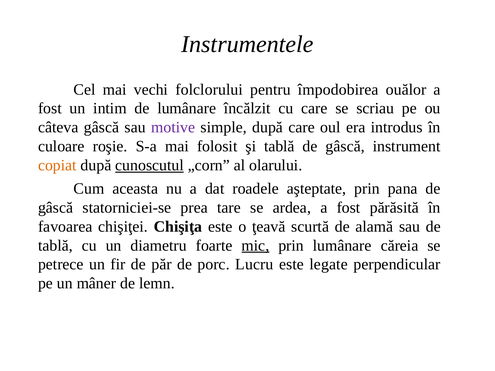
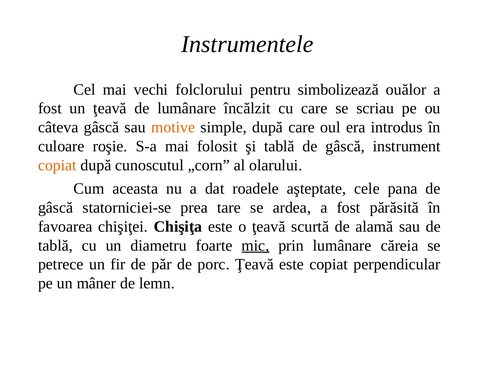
împodobirea: împodobirea -> simbolizează (338, 90)
un intim: intim -> ţeavă (110, 108)
motive colour: purple -> orange (173, 127)
cunoscutul underline: present -> none (150, 165)
aşteptate prin: prin -> cele (367, 189)
porc Lucru: Lucru -> Ţeavă (254, 265)
este legate: legate -> copiat (329, 265)
